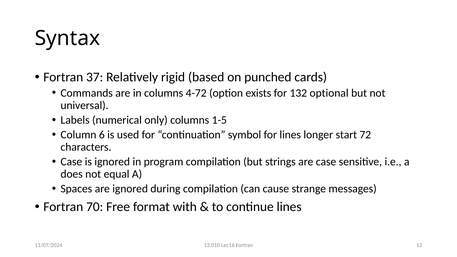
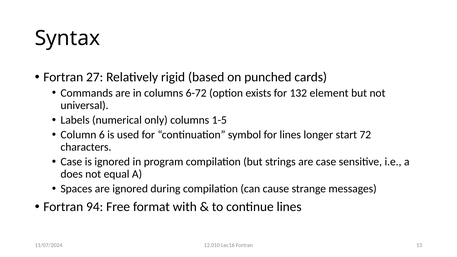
37: 37 -> 27 (95, 77)
4-72: 4-72 -> 6-72 (196, 93)
optional: optional -> element (329, 93)
70: 70 -> 94 (95, 207)
